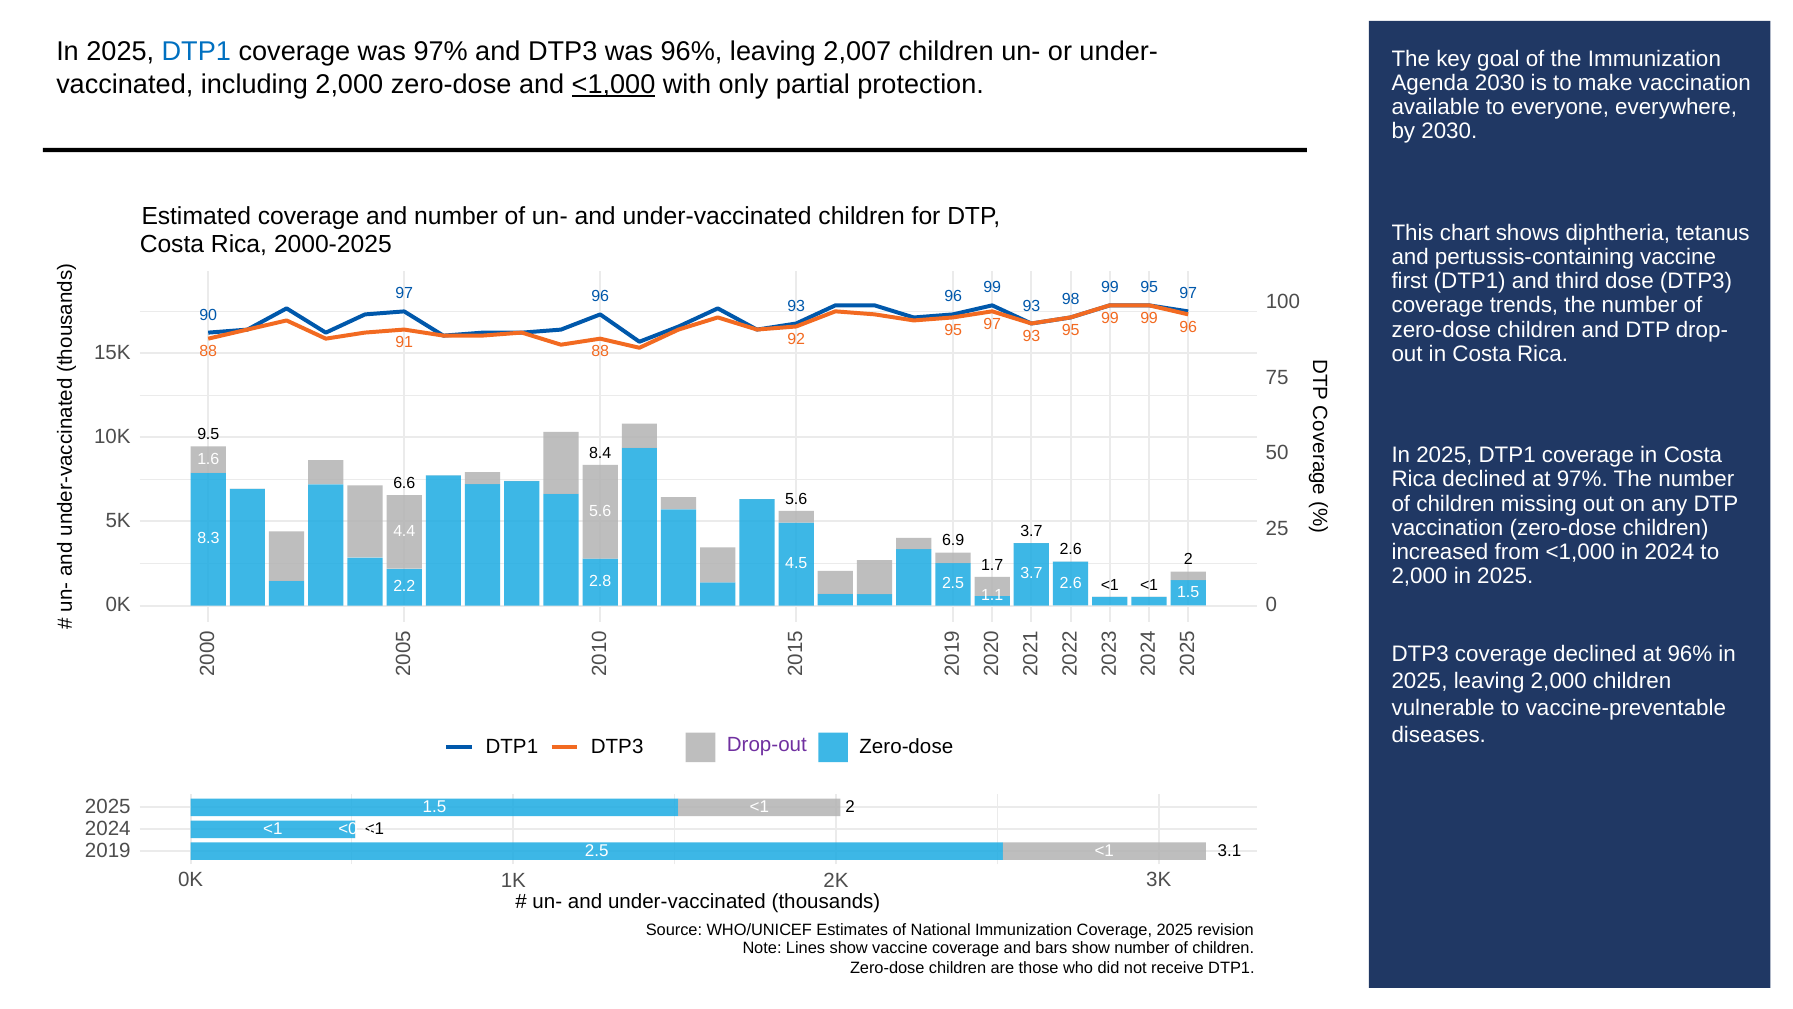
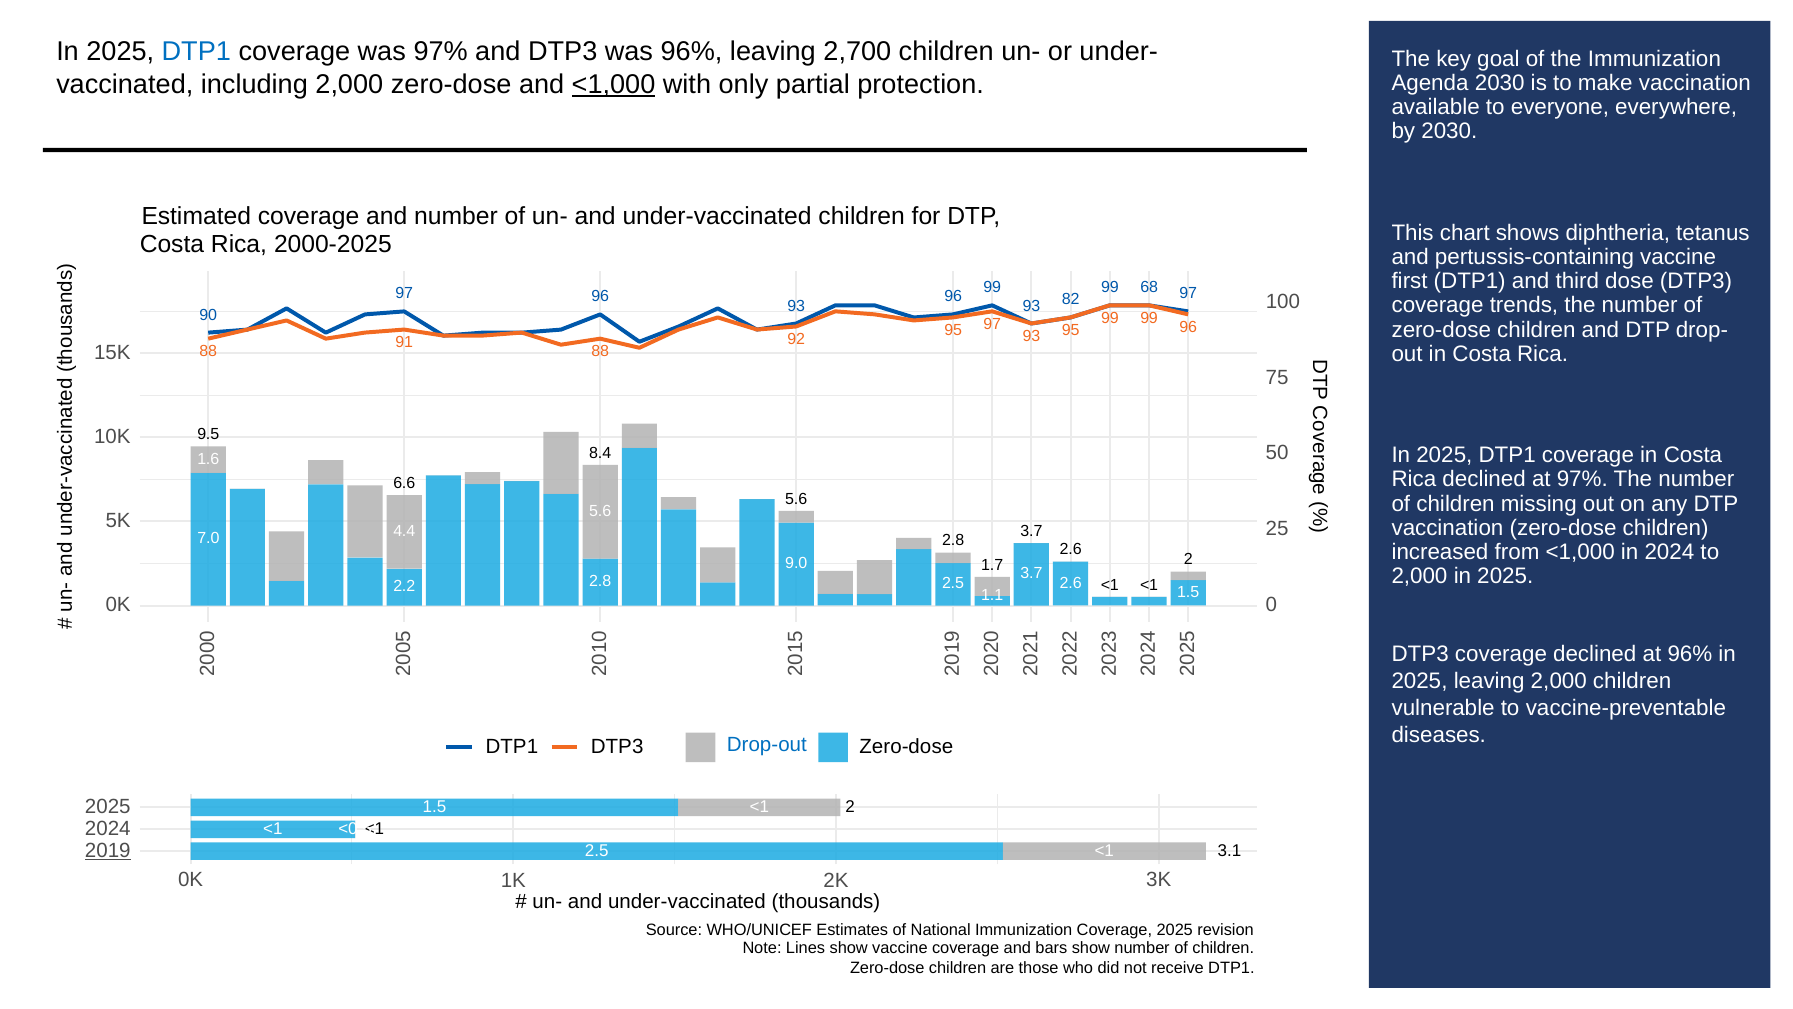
2,007: 2,007 -> 2,700 (857, 52)
99 95: 95 -> 68 (1149, 287)
98: 98 -> 82 (1071, 299)
8.3: 8.3 -> 7.0 (208, 538)
6.9: 6.9 -> 2.8 (953, 540)
4.5: 4.5 -> 9.0 (796, 563)
Drop-out colour: purple -> blue (767, 744)
2019 underline: none -> present (108, 850)
